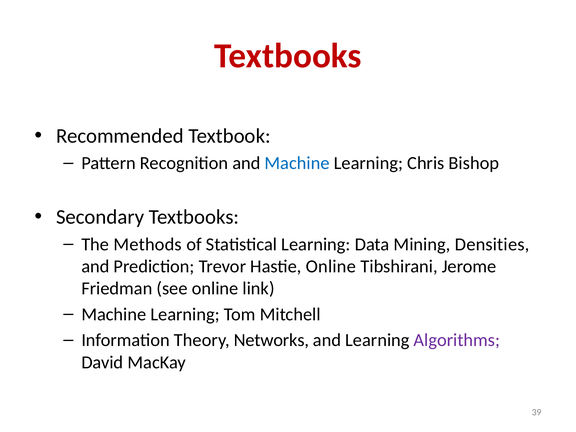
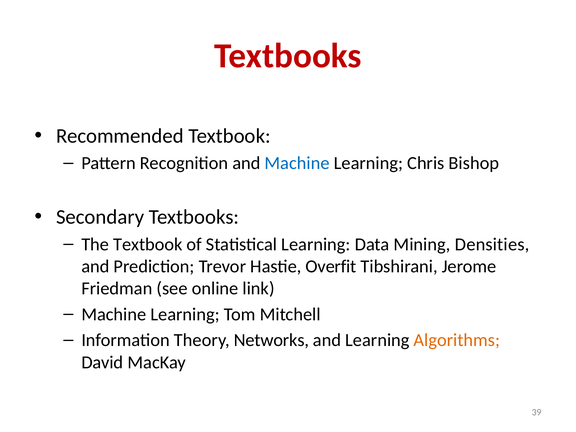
The Methods: Methods -> Textbook (148, 244)
Hastie Online: Online -> Overfit (331, 266)
Algorithms colour: purple -> orange (457, 340)
